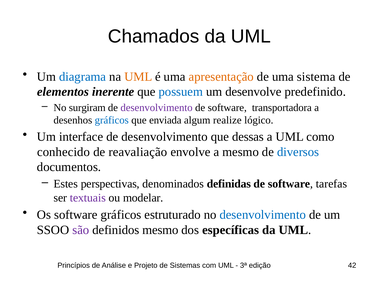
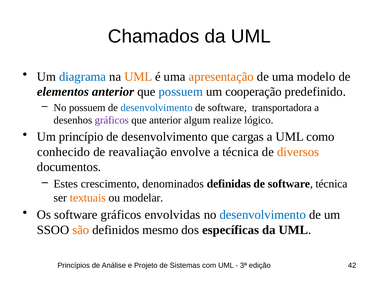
sistema: sistema -> modelo (316, 77)
elementos inerente: inerente -> anterior (113, 92)
desenvolve: desenvolve -> cooperação (253, 92)
No surgiram: surgiram -> possuem (87, 108)
desenvolvimento colour: purple -> blue (157, 108)
gráficos colour: blue -> purple (112, 120)
que enviada: enviada -> anterior (165, 120)
interface: interface -> princípio (81, 137)
dessas: dessas -> cargas (248, 137)
a mesmo: mesmo -> técnica (241, 152)
diversos colour: blue -> orange (298, 152)
perspectivas: perspectivas -> crescimento (110, 184)
software tarefas: tarefas -> técnica (332, 184)
textuais colour: purple -> orange (88, 198)
estruturado: estruturado -> envolvidas (172, 215)
são colour: purple -> orange (81, 230)
